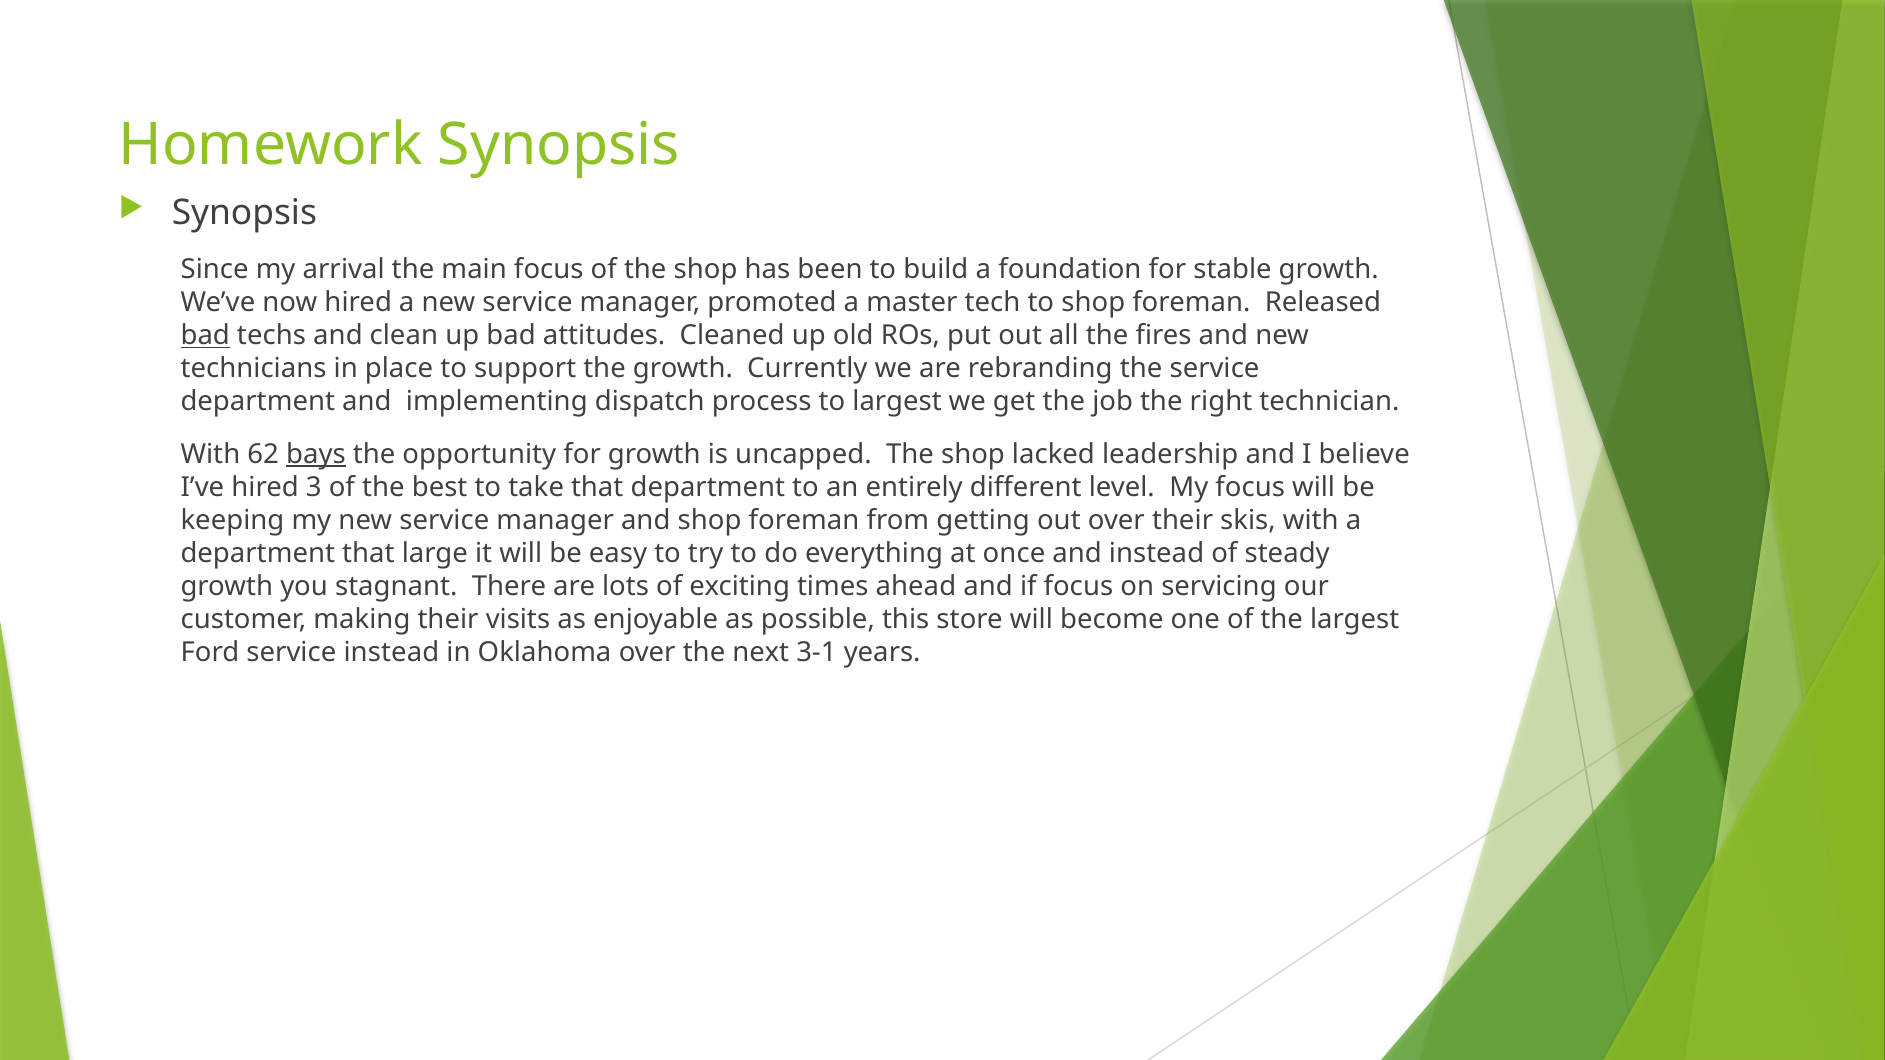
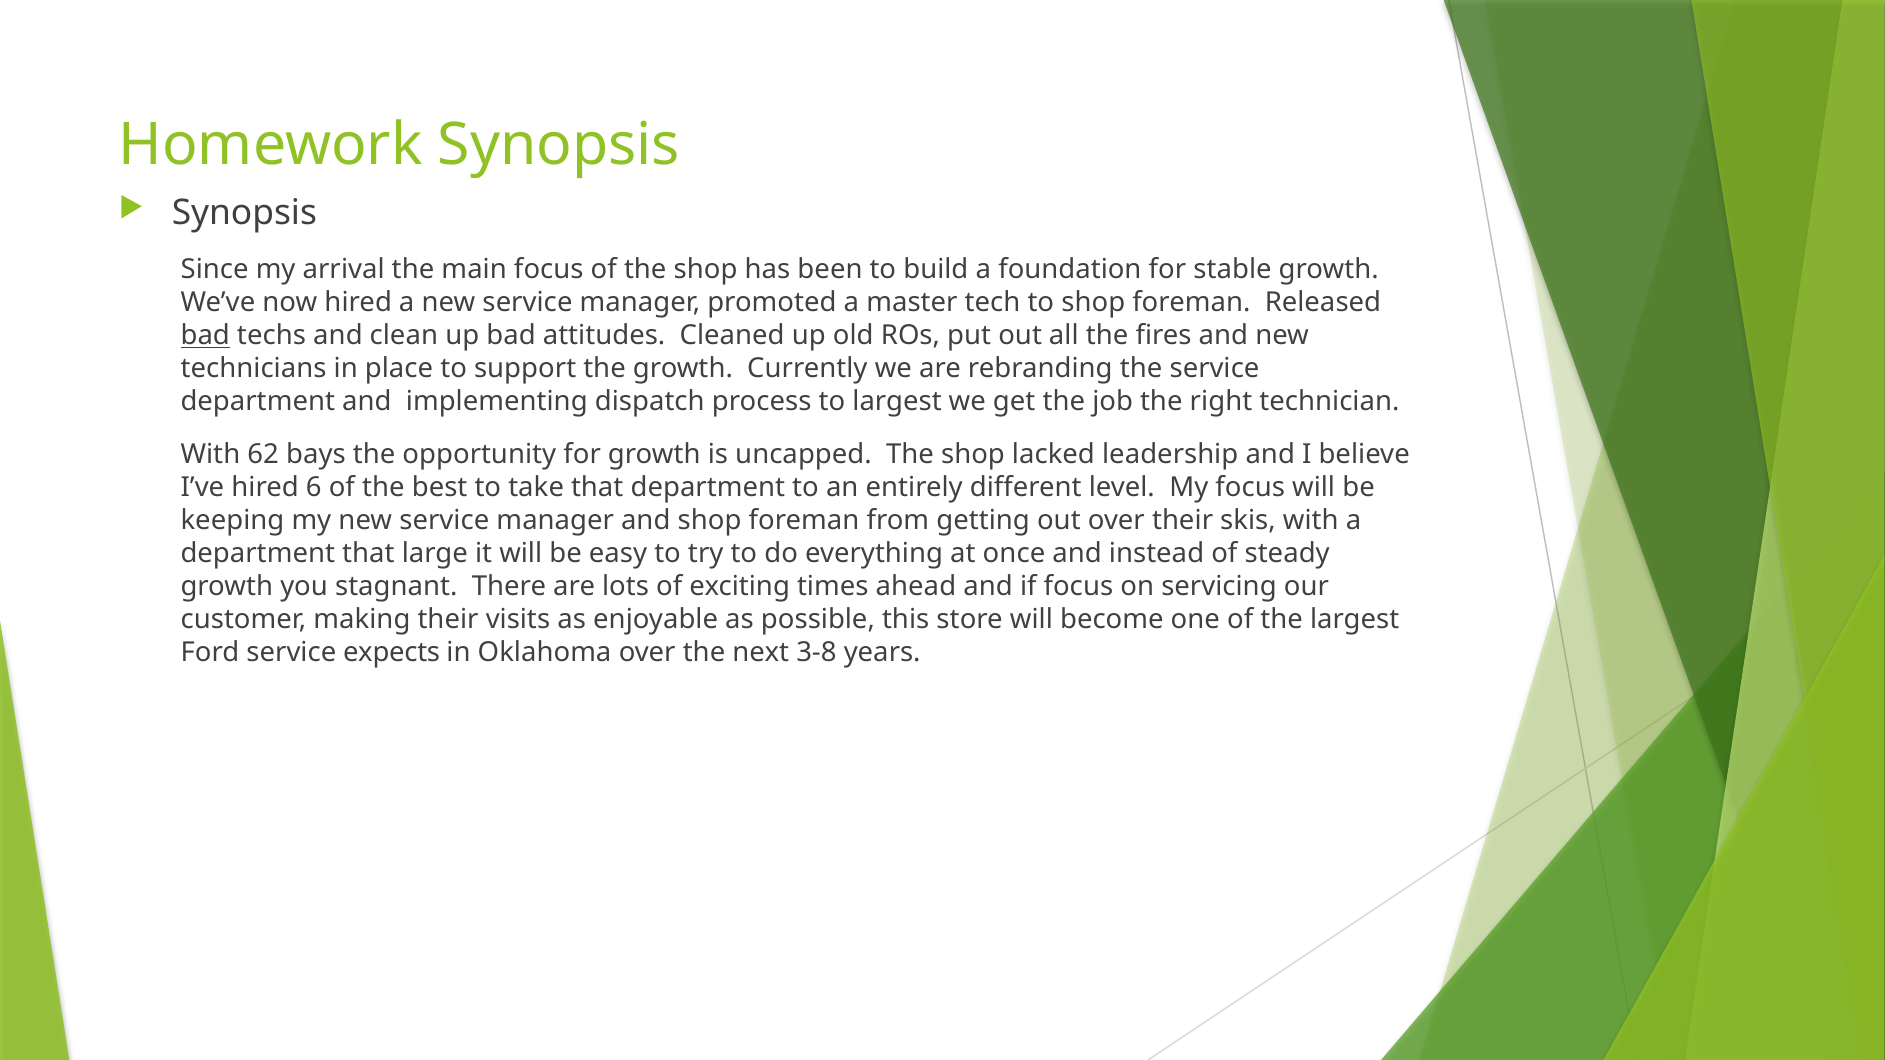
bays underline: present -> none (316, 454)
3: 3 -> 6 (314, 487)
service instead: instead -> expects (392, 652)
3-1: 3-1 -> 3-8 (816, 652)
